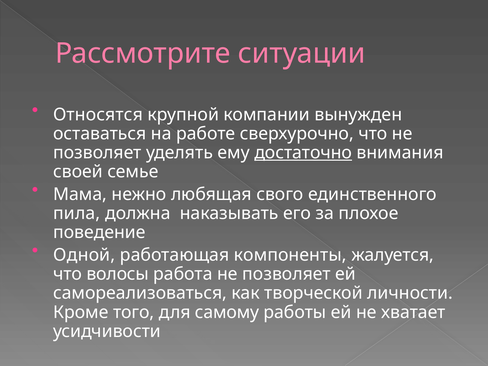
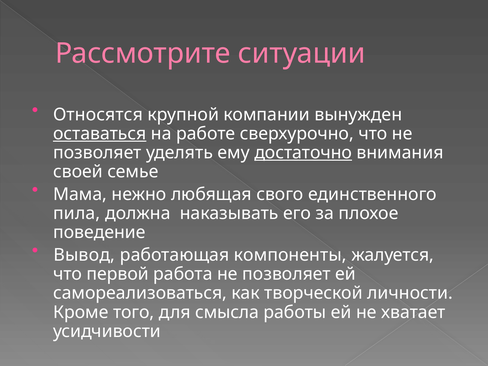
оставаться underline: none -> present (100, 134)
Одной: Одной -> Вывод (84, 255)
волосы: волосы -> первой (118, 274)
самому: самому -> смысла (227, 312)
